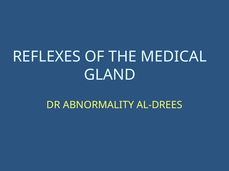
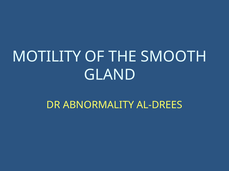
REFLEXES: REFLEXES -> MOTILITY (47, 57)
MEDICAL: MEDICAL -> SMOOTH (174, 57)
